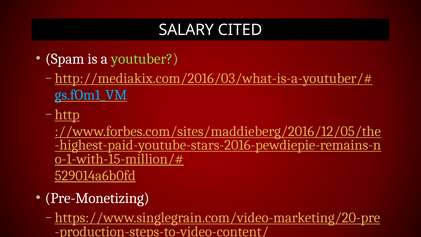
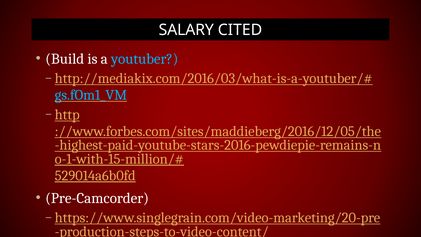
Spam: Spam -> Build (65, 59)
youtuber colour: light green -> light blue (145, 59)
Pre-Monetizing: Pre-Monetizing -> Pre-Camcorder (97, 198)
